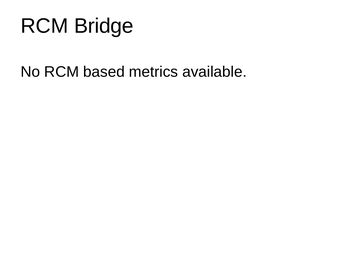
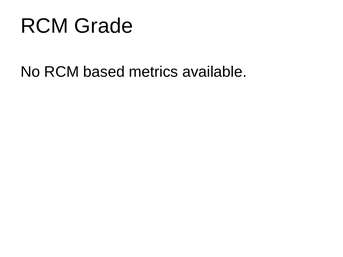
Bridge: Bridge -> Grade (104, 26)
